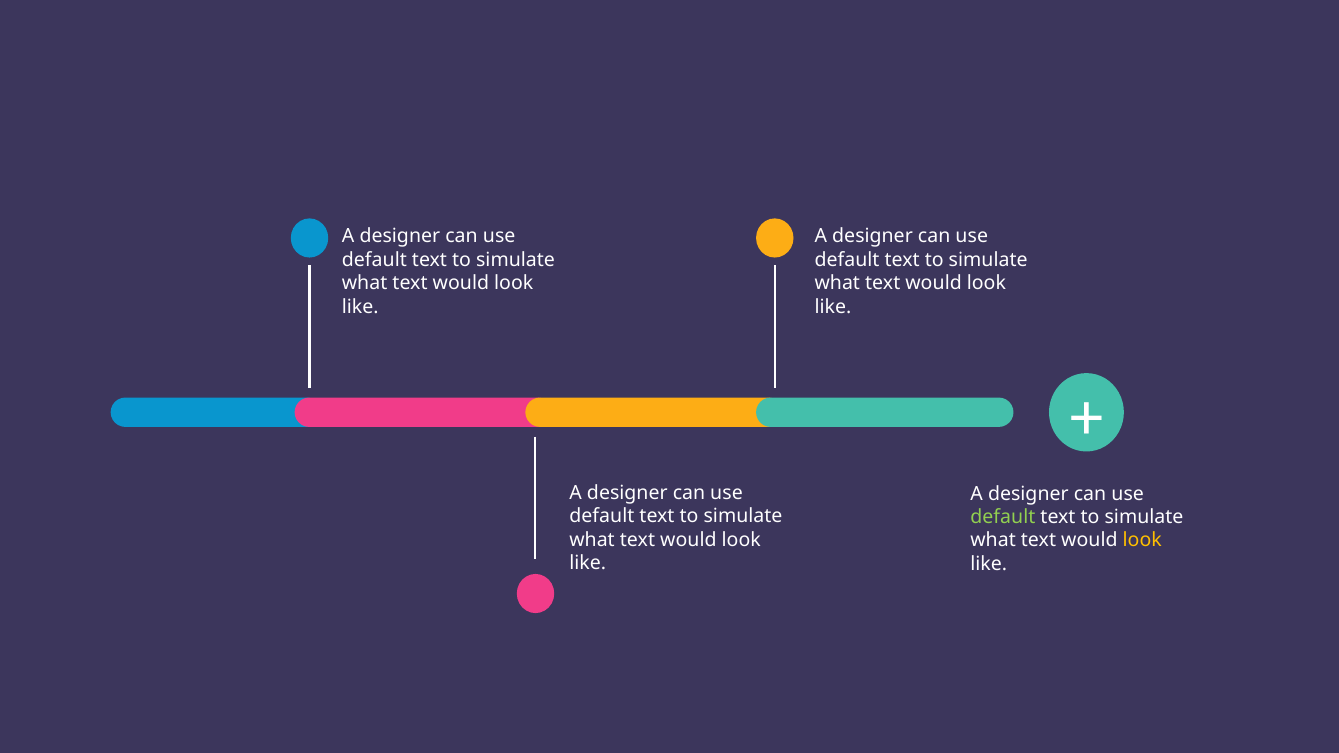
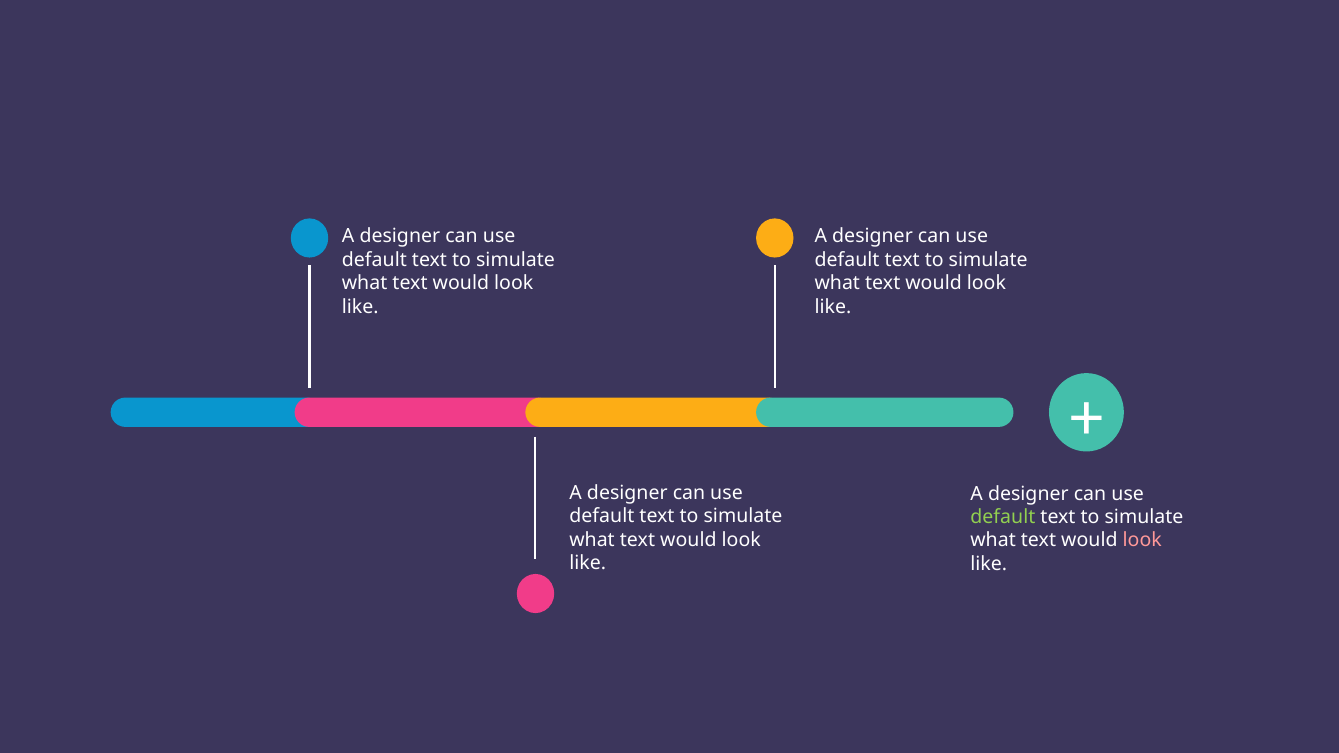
look colour: yellow -> pink (1142, 541)
